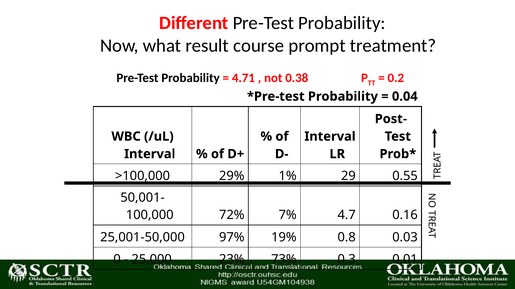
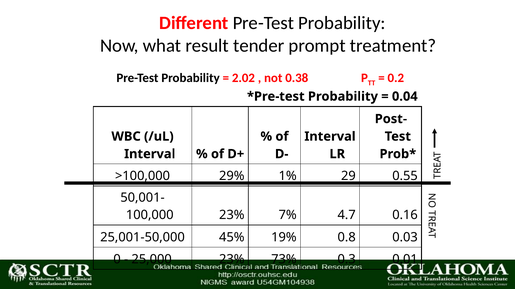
course: course -> tender (259, 46)
4.71: 4.71 -> 2.02 (243, 78)
72%: 72% -> 23% (232, 216)
97%: 97% -> 45% (232, 238)
